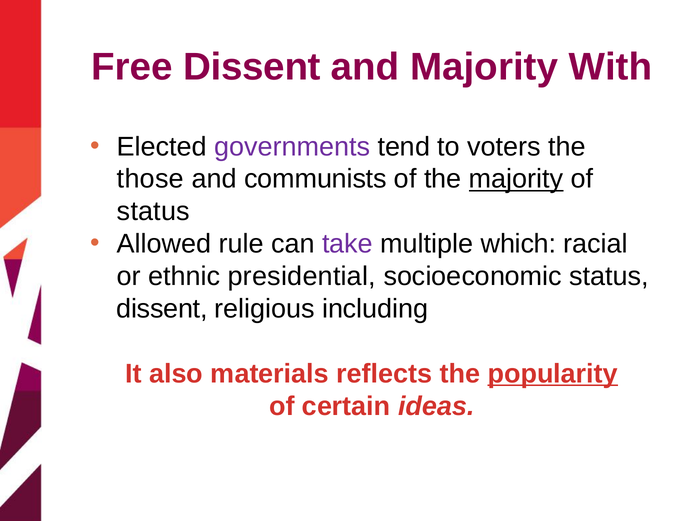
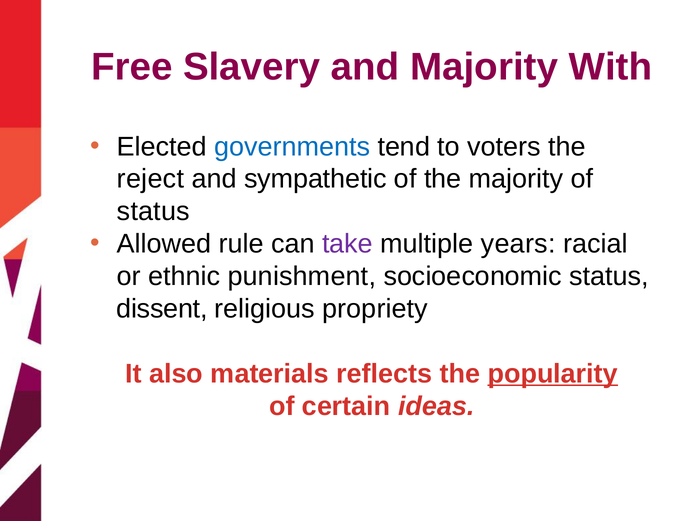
Free Dissent: Dissent -> Slavery (252, 67)
governments colour: purple -> blue (292, 147)
those: those -> reject (150, 179)
communists: communists -> sympathetic (315, 179)
majority underline: present -> none (516, 179)
which: which -> years (518, 244)
presidential: presidential -> punishment (302, 276)
including: including -> propriety (375, 309)
